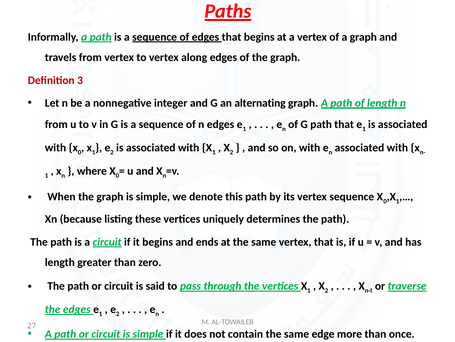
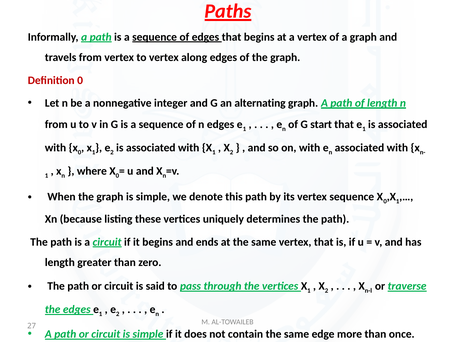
Definition 3: 3 -> 0 (80, 80)
G path: path -> start (321, 124)
